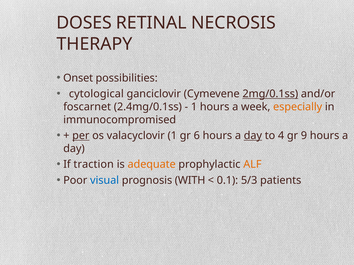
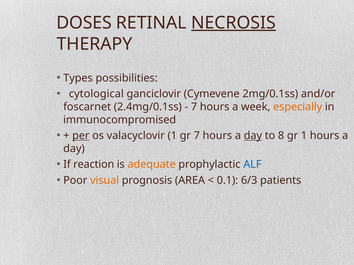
NECROSIS underline: none -> present (234, 23)
Onset: Onset -> Types (78, 78)
2mg/0.1ss underline: present -> none (270, 94)
1: 1 -> 7 (194, 107)
gr 6: 6 -> 7 (197, 136)
4: 4 -> 8 (281, 136)
gr 9: 9 -> 1 (304, 136)
traction: traction -> reaction (94, 165)
ALF colour: orange -> blue (252, 165)
visual colour: blue -> orange (105, 181)
WITH: WITH -> AREA (190, 181)
5/3: 5/3 -> 6/3 (249, 181)
